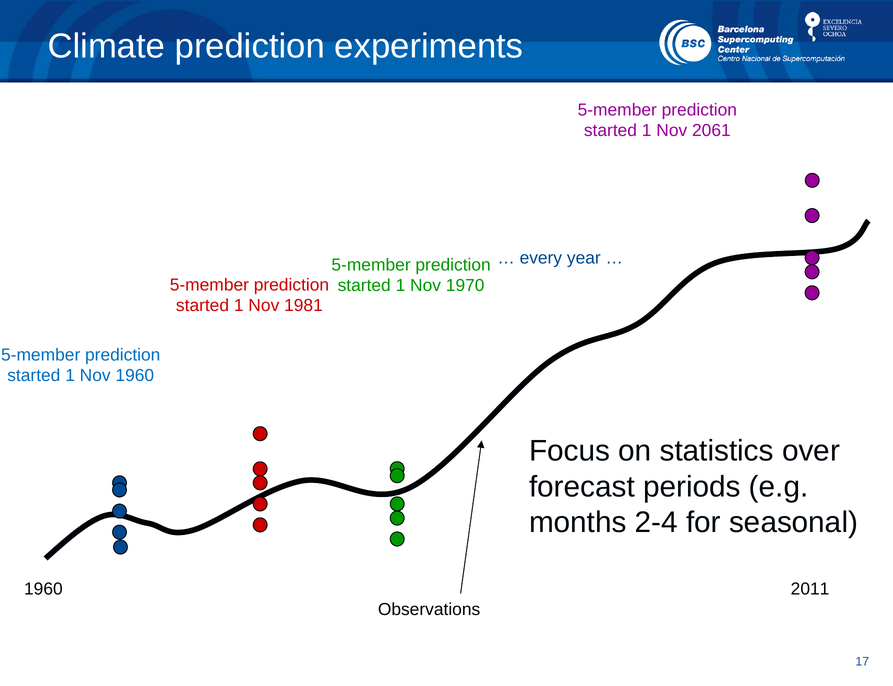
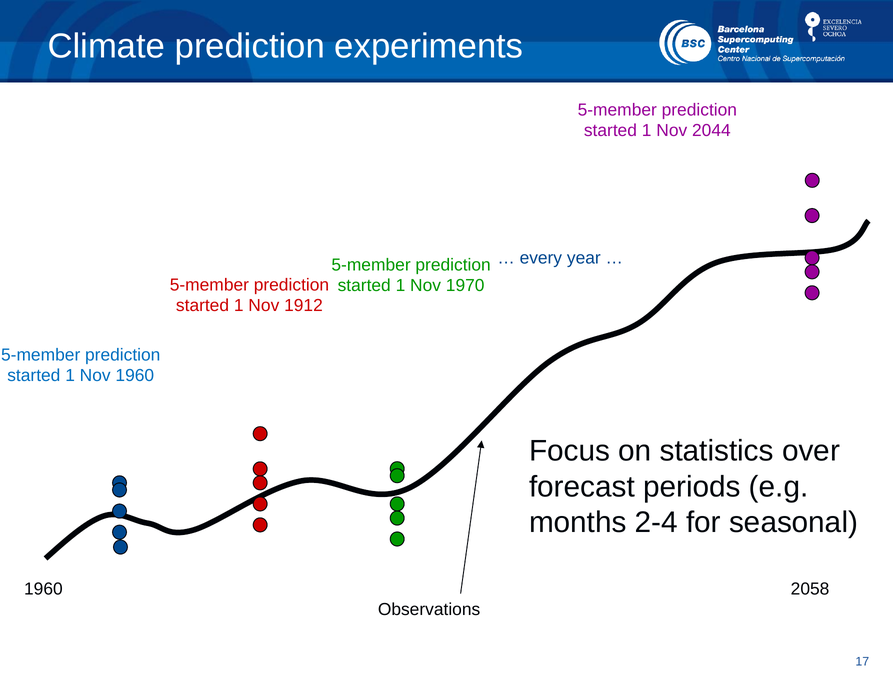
2061: 2061 -> 2044 (711, 131)
1981: 1981 -> 1912 (303, 306)
2011: 2011 -> 2058 (810, 588)
